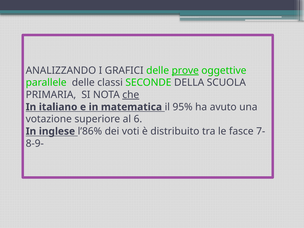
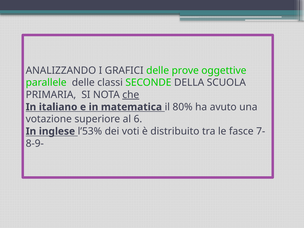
prove underline: present -> none (185, 70)
95%: 95% -> 80% (183, 107)
l’86%: l’86% -> l’53% (90, 131)
